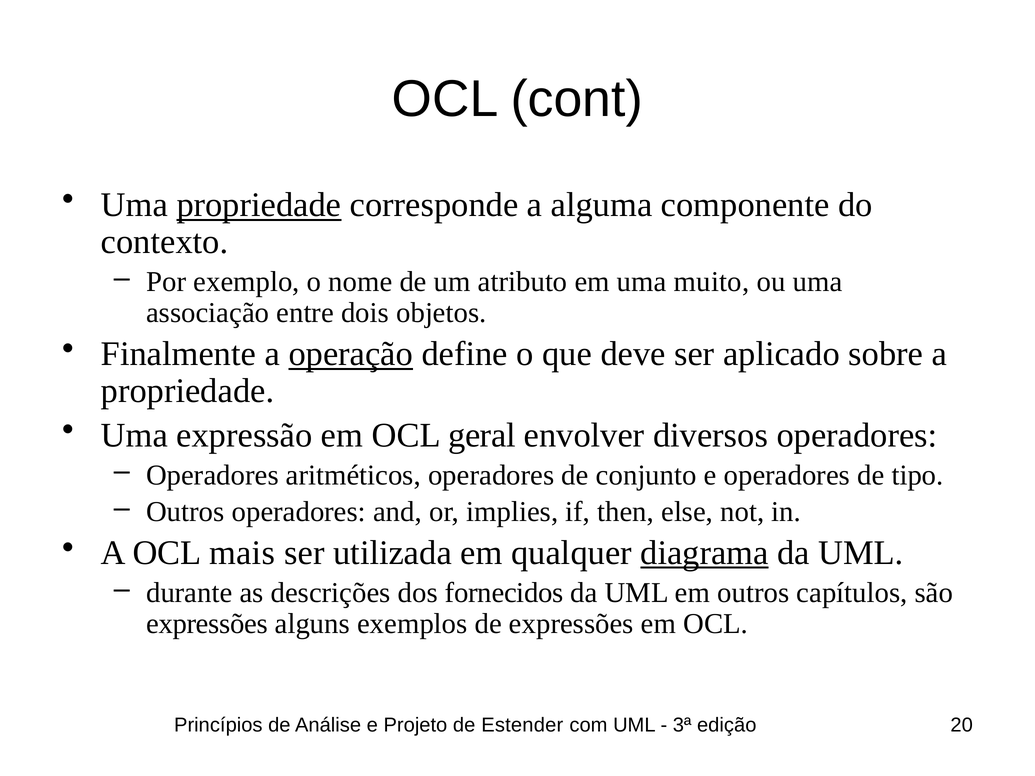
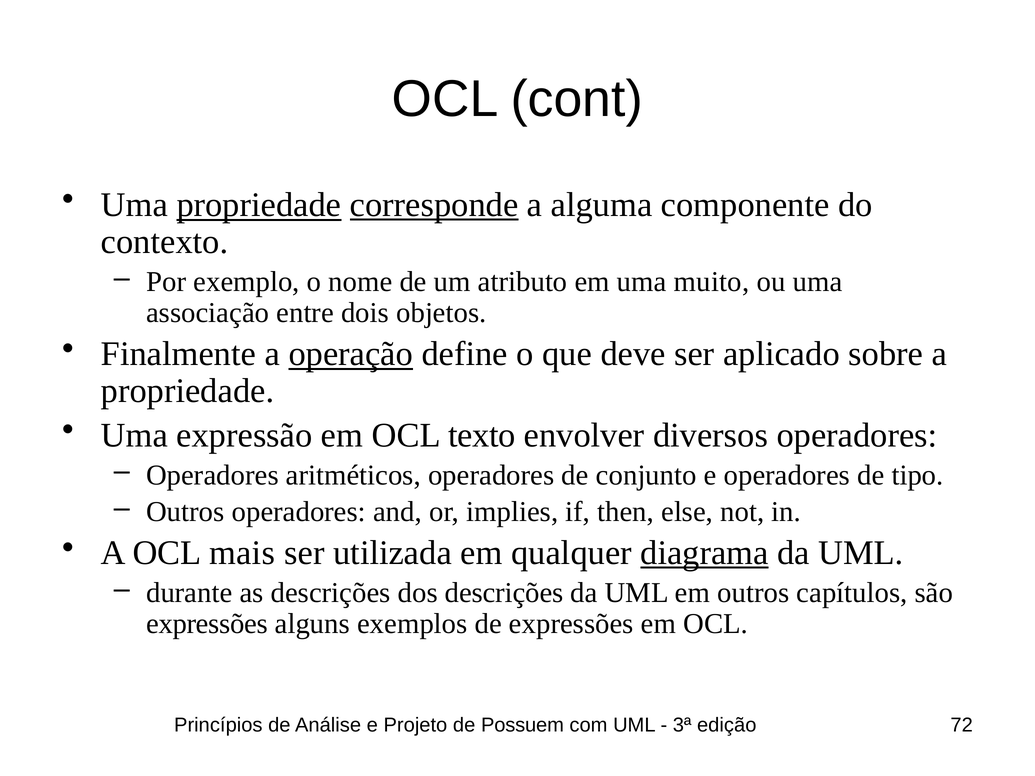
corresponde underline: none -> present (434, 205)
geral: geral -> texto (482, 435)
dos fornecidos: fornecidos -> descrições (504, 593)
Estender: Estender -> Possuem (522, 726)
20: 20 -> 72 (962, 726)
